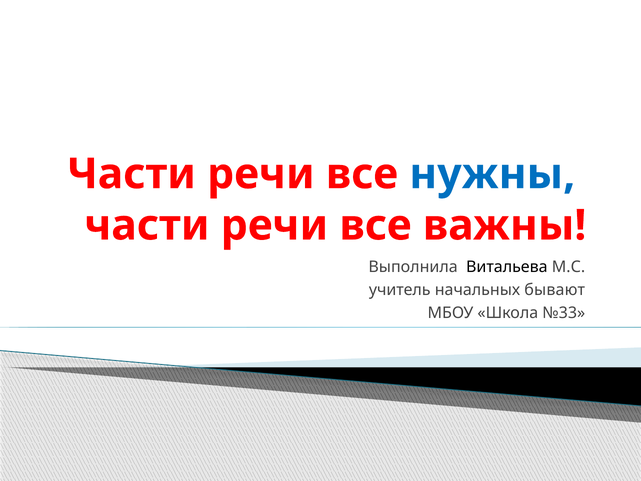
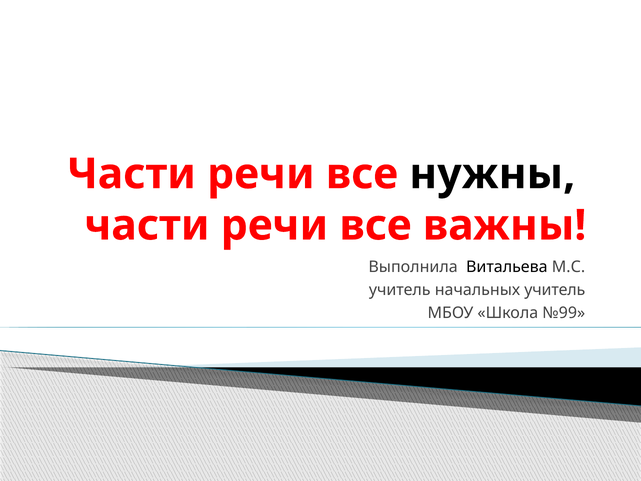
нужны colour: blue -> black (492, 174)
начальных бывают: бывают -> учитель (555, 290)
№33: №33 -> №99 (564, 313)
